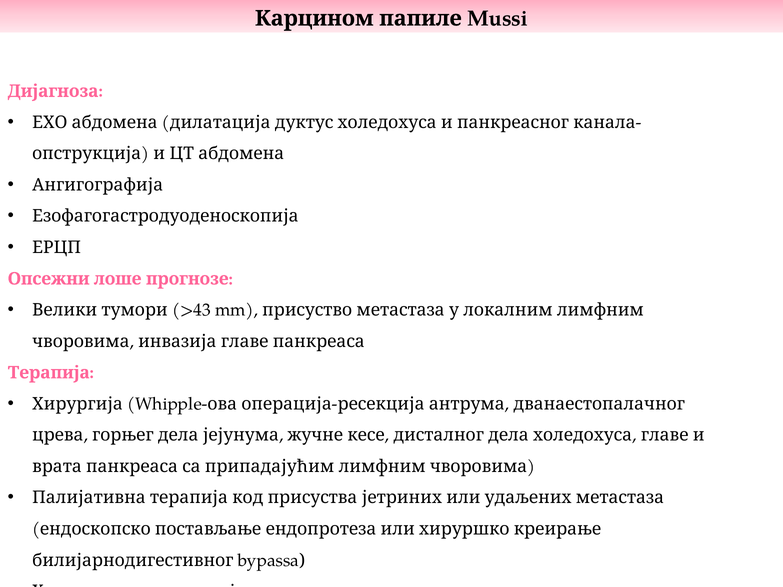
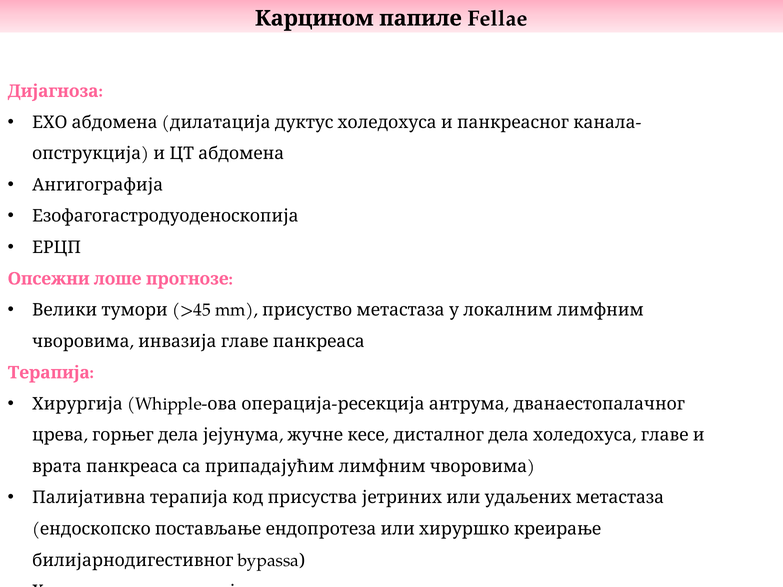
Mussi: Mussi -> Fellae (498, 18)
>43: >43 -> >45 (195, 310)
